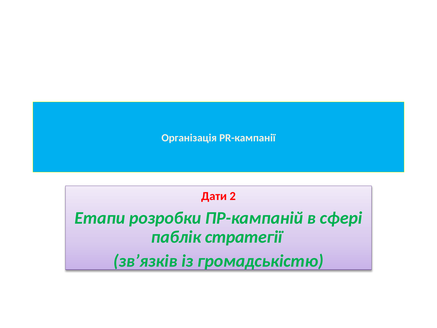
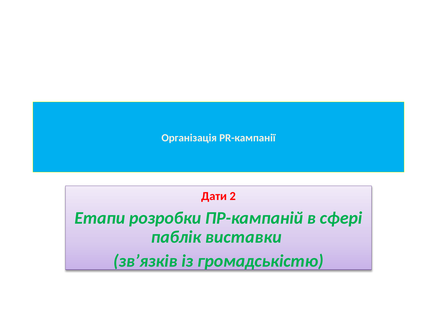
стратегії: стратегії -> виставки (243, 237)
